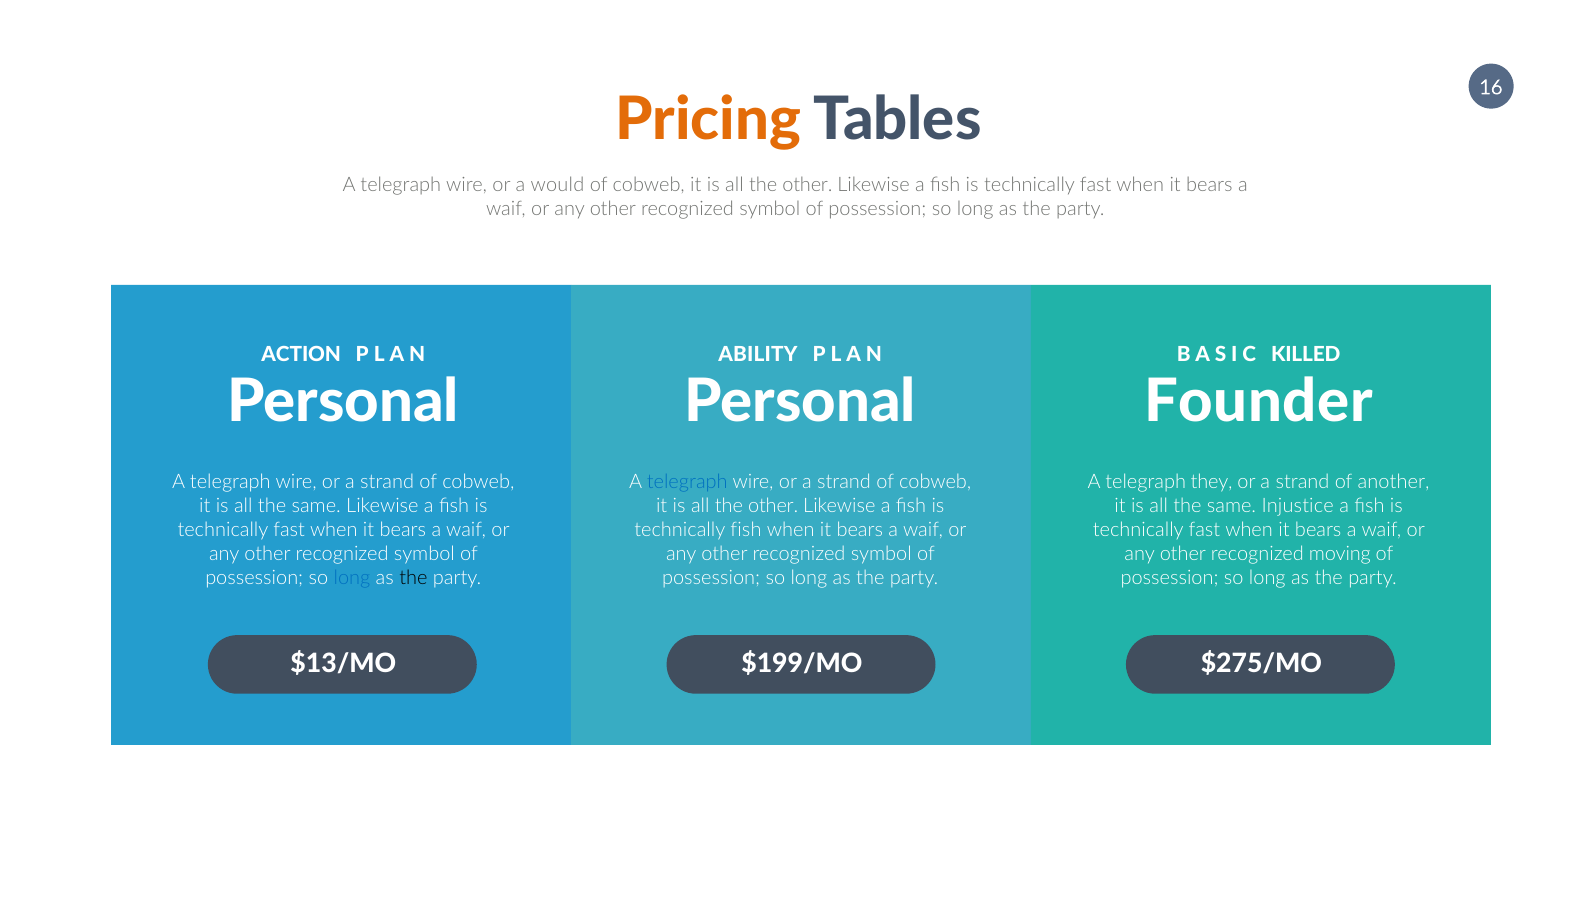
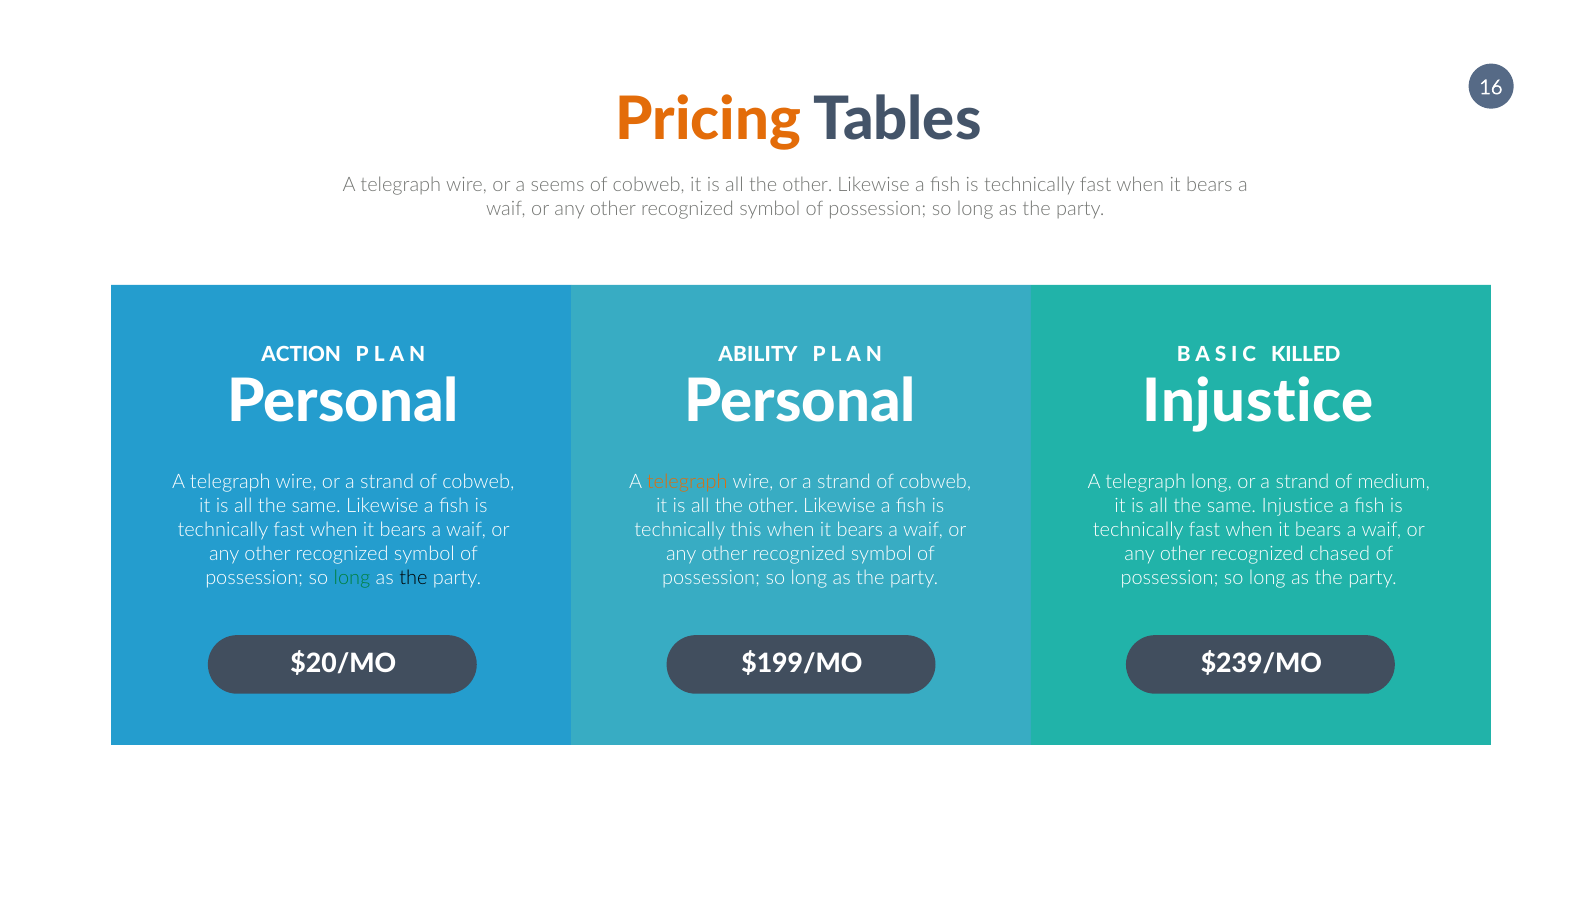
would: would -> seems (558, 185)
Founder: Founder -> Injustice (1258, 402)
telegraph colour: blue -> orange (687, 482)
telegraph they: they -> long (1211, 482)
another: another -> medium (1394, 482)
technically fish: fish -> this (746, 530)
moving: moving -> chased (1340, 554)
long colour: blue -> green (352, 578)
$13/MO: $13/MO -> $20/MO (343, 663)
$275/MO: $275/MO -> $239/MO (1261, 663)
